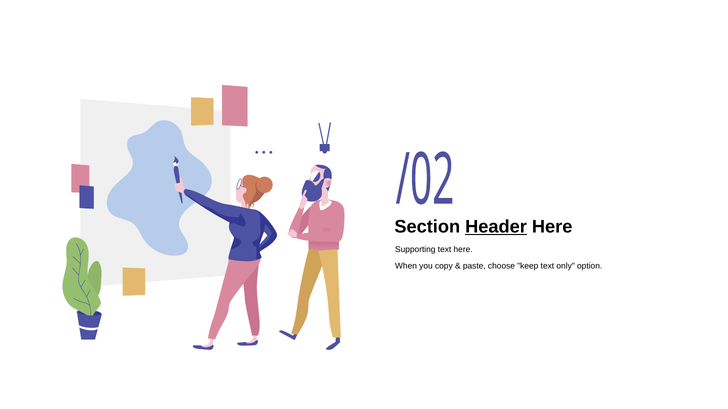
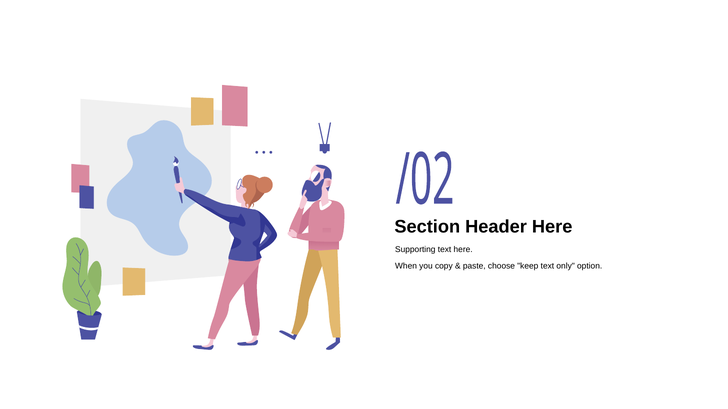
Header underline: present -> none (496, 227)
